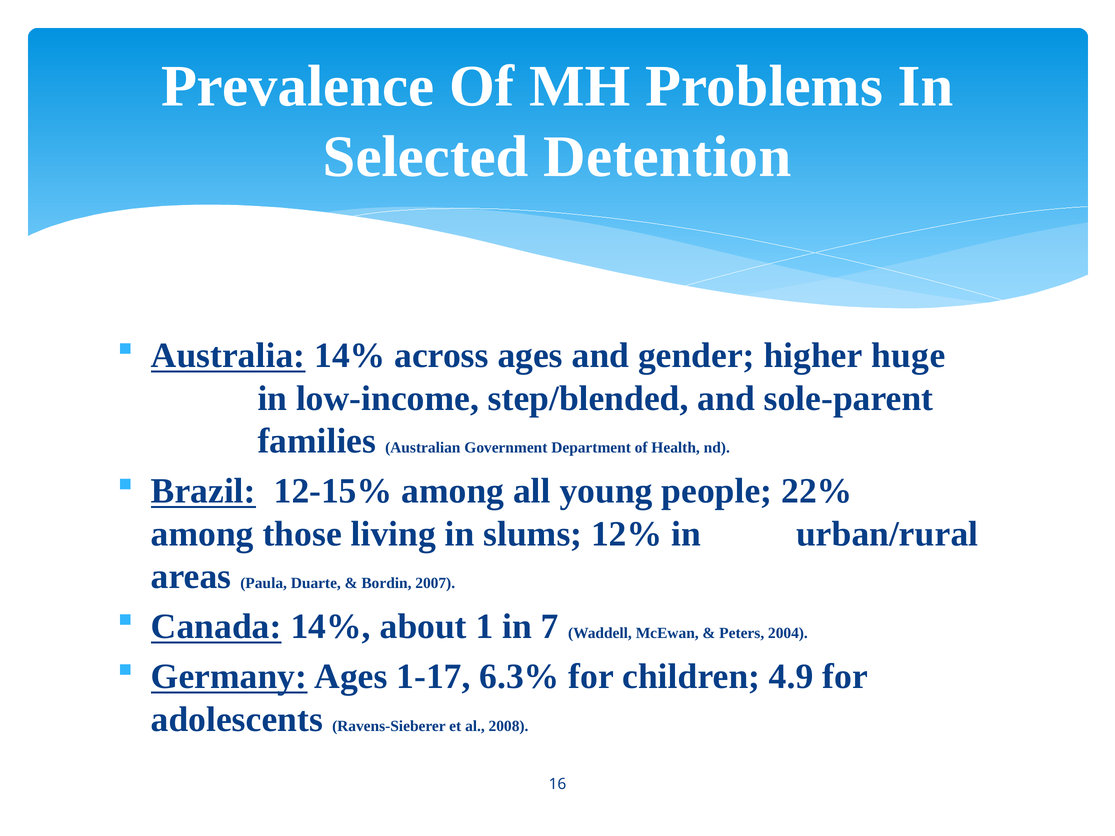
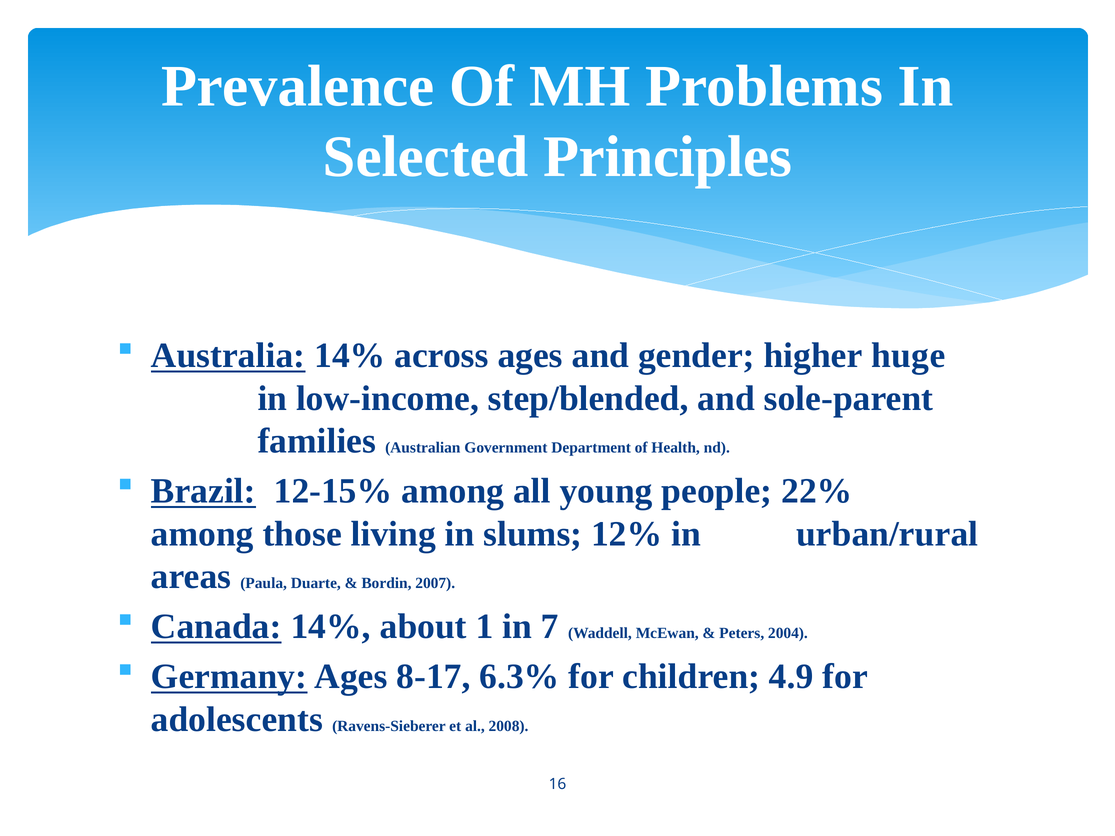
Detention: Detention -> Principles (668, 157)
1-17: 1-17 -> 8-17 (433, 677)
